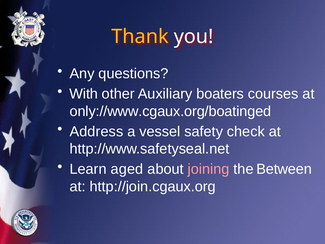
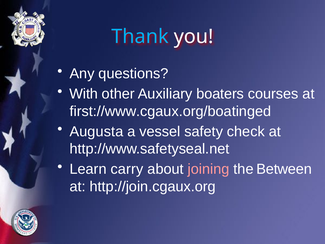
Thank colour: yellow -> light blue (140, 37)
only://www.cgaux.org/boatinged: only://www.cgaux.org/boatinged -> first://www.cgaux.org/boatinged (170, 111)
Address: Address -> Augusta (96, 131)
aged: aged -> carry (127, 169)
